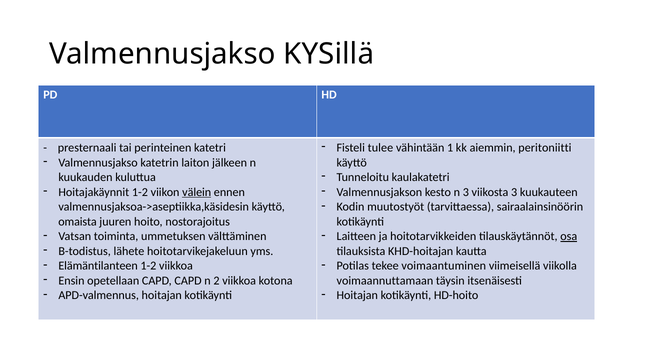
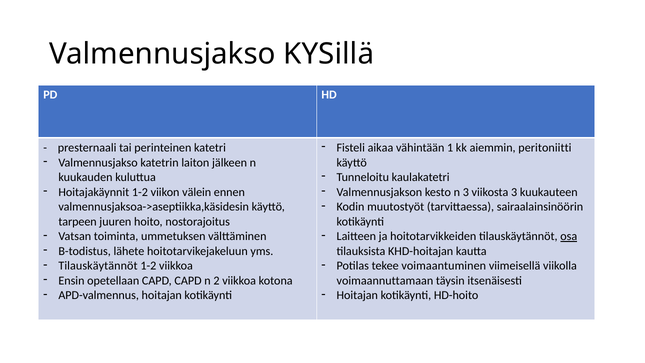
tulee: tulee -> aikaa (380, 148)
välein underline: present -> none (197, 192)
omaista: omaista -> tarpeen (78, 221)
Elämäntilanteen: Elämäntilanteen -> Tilauskäytännöt (98, 266)
